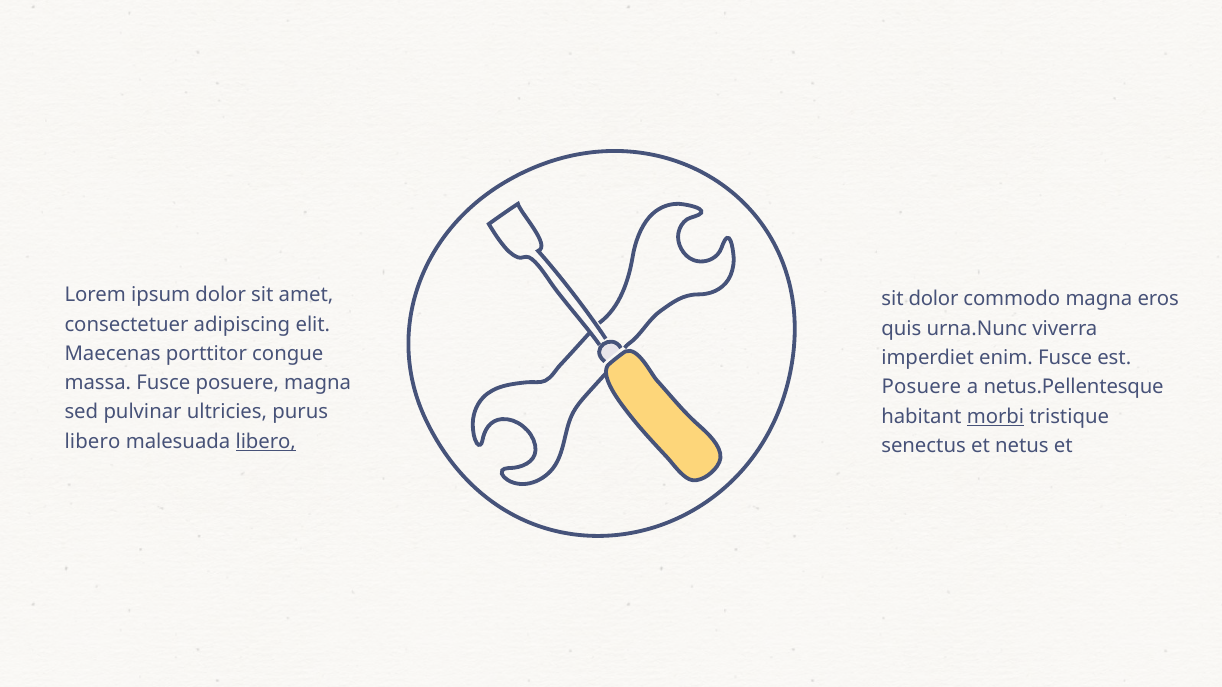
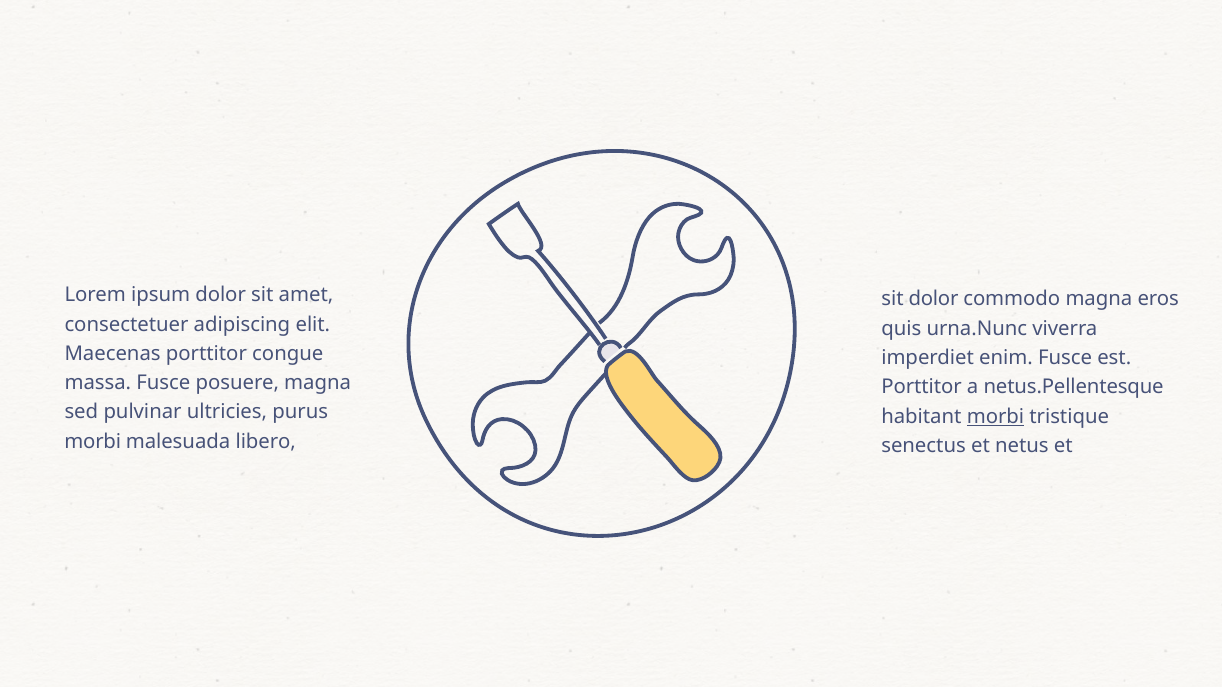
Posuere: Posuere -> Porttitor (922, 387)
libero: libero -> morbi (93, 442)
libero underline: present -> none (266, 442)
